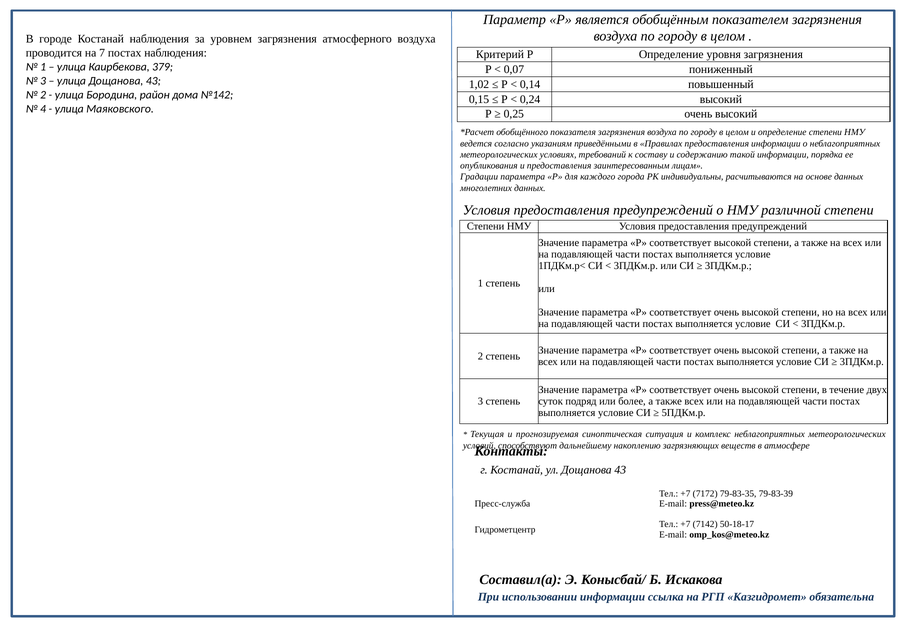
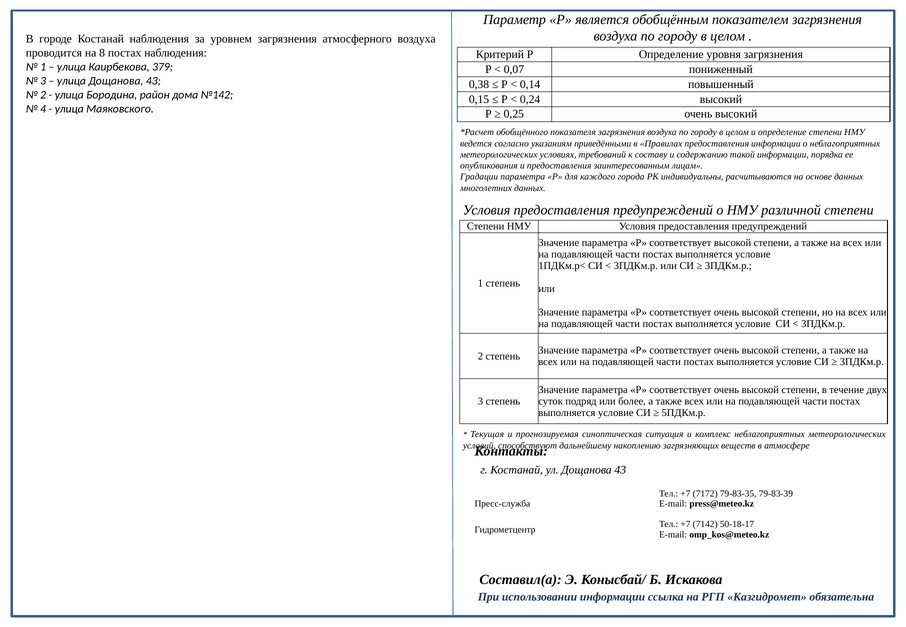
7: 7 -> 8 (102, 53)
1,02: 1,02 -> 0,38 (479, 84)
